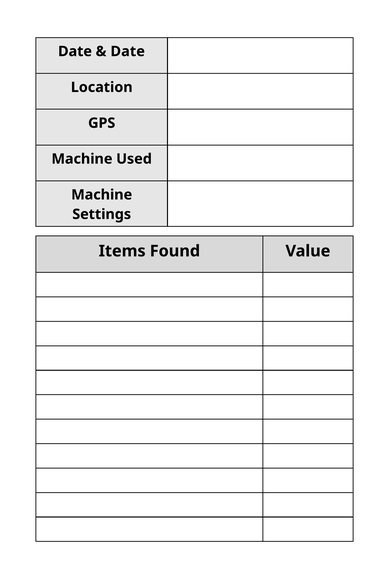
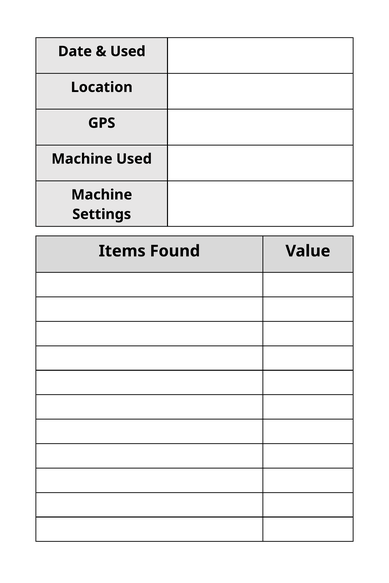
Date: Date -> Used (128, 51)
